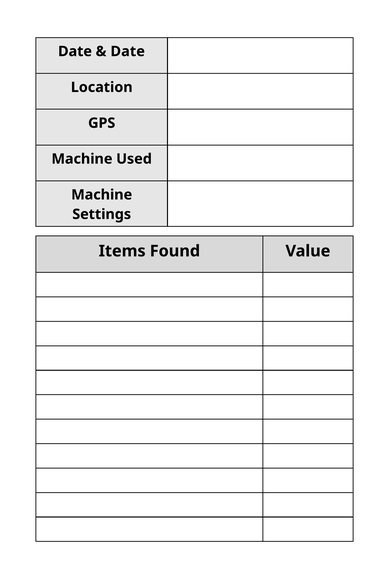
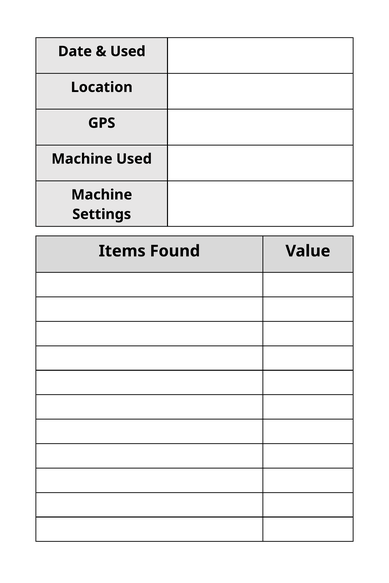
Date: Date -> Used (128, 51)
